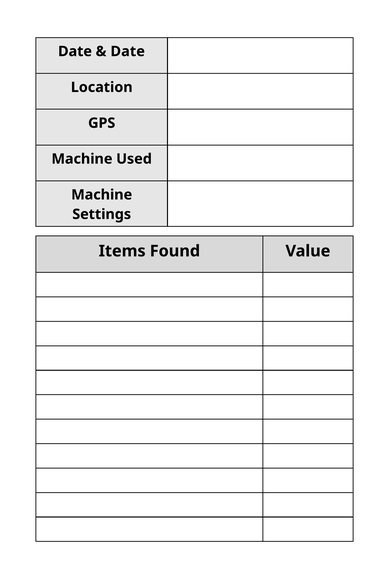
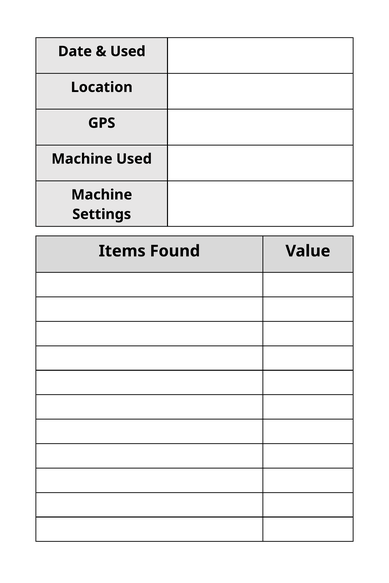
Date: Date -> Used (128, 51)
